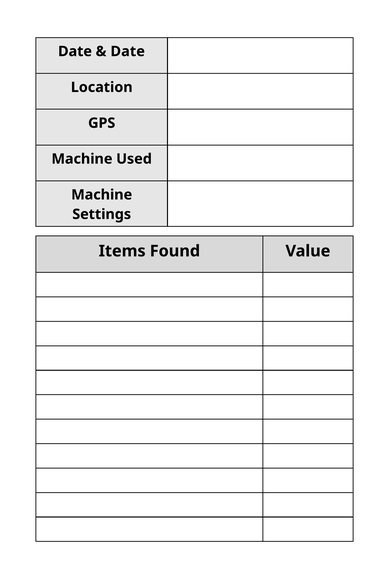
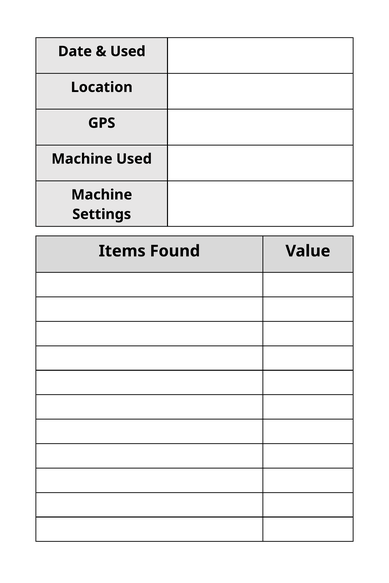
Date: Date -> Used (128, 51)
